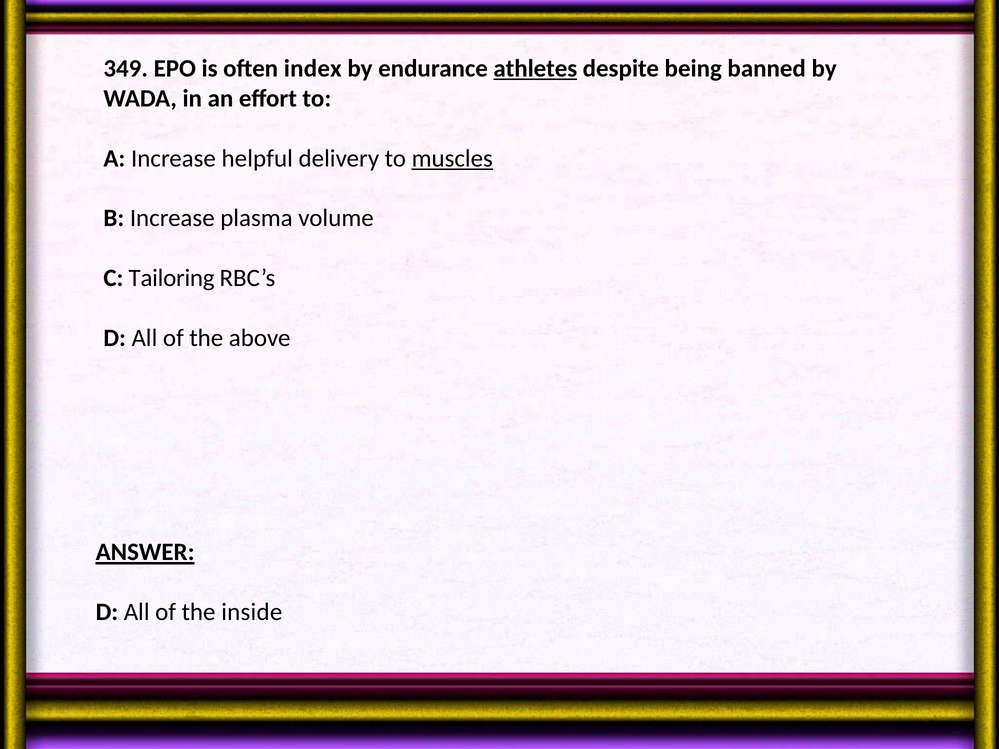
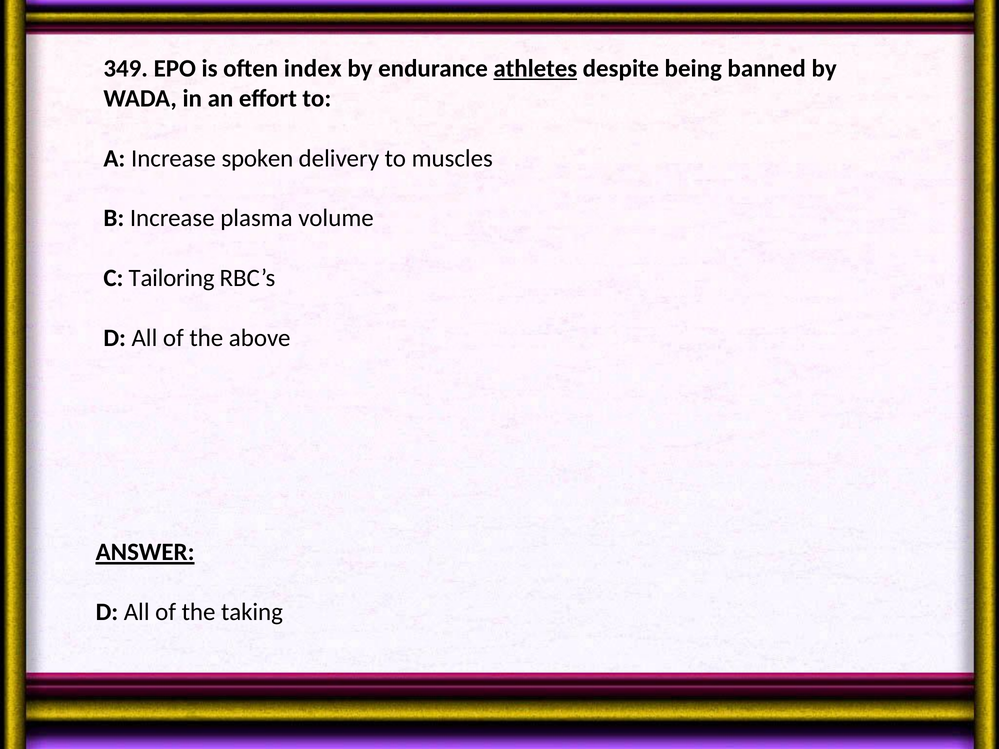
helpful: helpful -> spoken (257, 158)
muscles underline: present -> none (452, 158)
inside: inside -> taking (252, 612)
